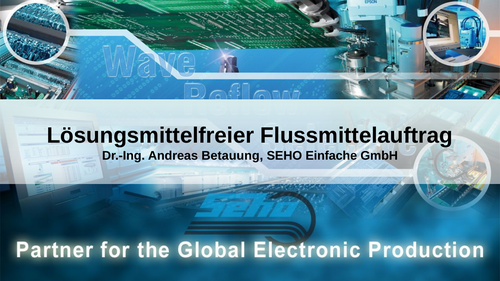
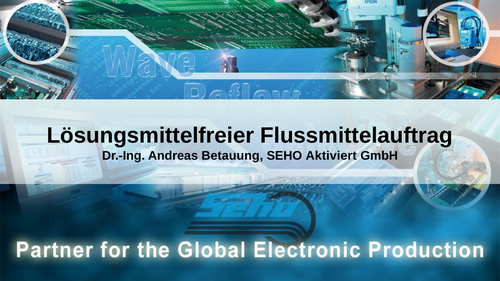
Einfache: Einfache -> Aktiviert (331, 156)
